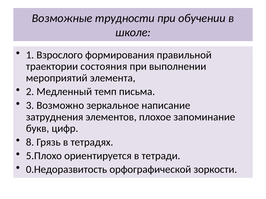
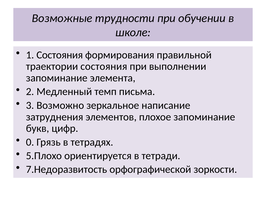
1 Взрослого: Взрослого -> Состояния (60, 55)
мероприятий: мероприятий -> запоминание (57, 78)
8: 8 -> 0 (30, 142)
0.Недоразвитость: 0.Недоразвитость -> 7.Недоразвитость (67, 170)
